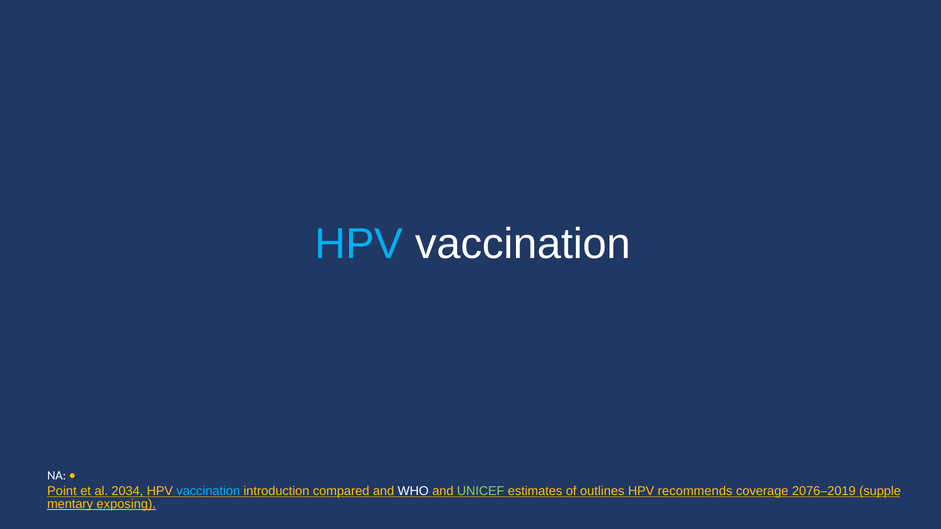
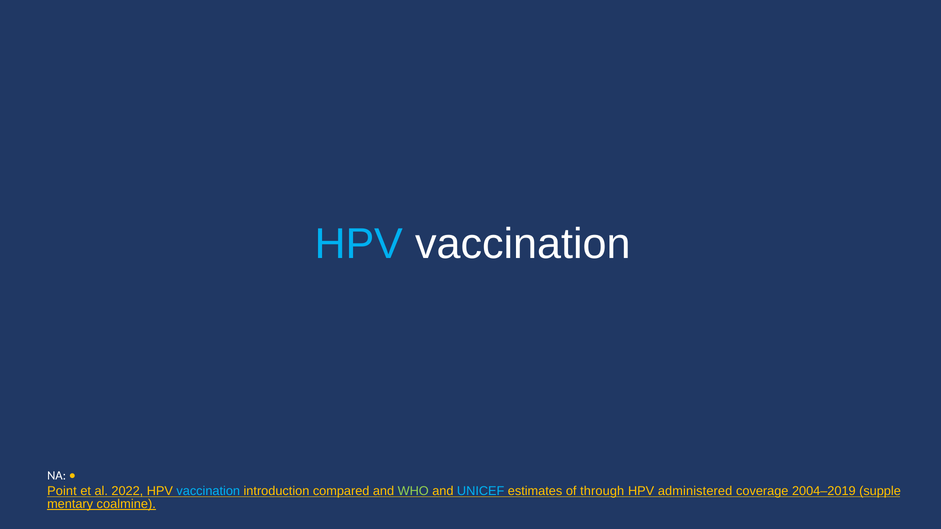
2034: 2034 -> 2022 (127, 491)
WHO colour: white -> light green (413, 491)
UNICEF colour: light green -> light blue (481, 491)
outlines: outlines -> through (602, 491)
recommends: recommends -> administered (695, 491)
2076–2019: 2076–2019 -> 2004–2019 (824, 491)
exposing: exposing -> coalmine (126, 504)
